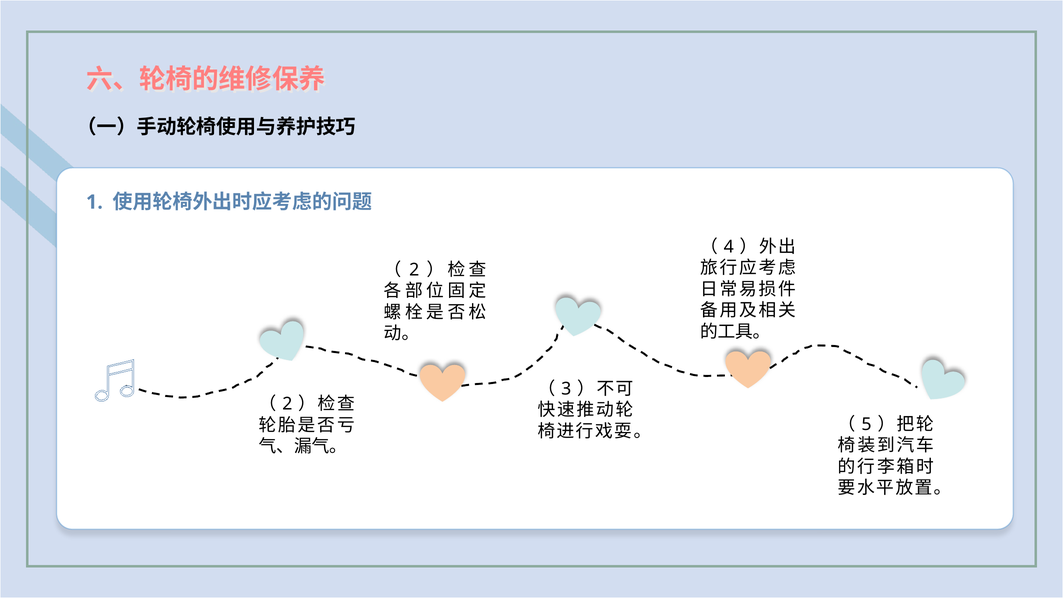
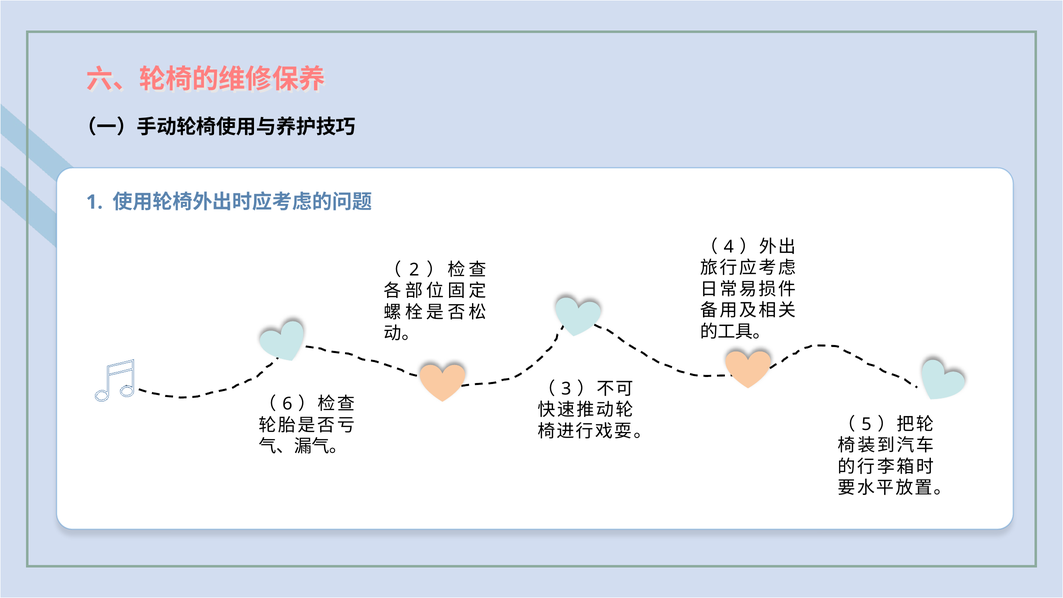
2: 2 -> 6 (287, 404)
